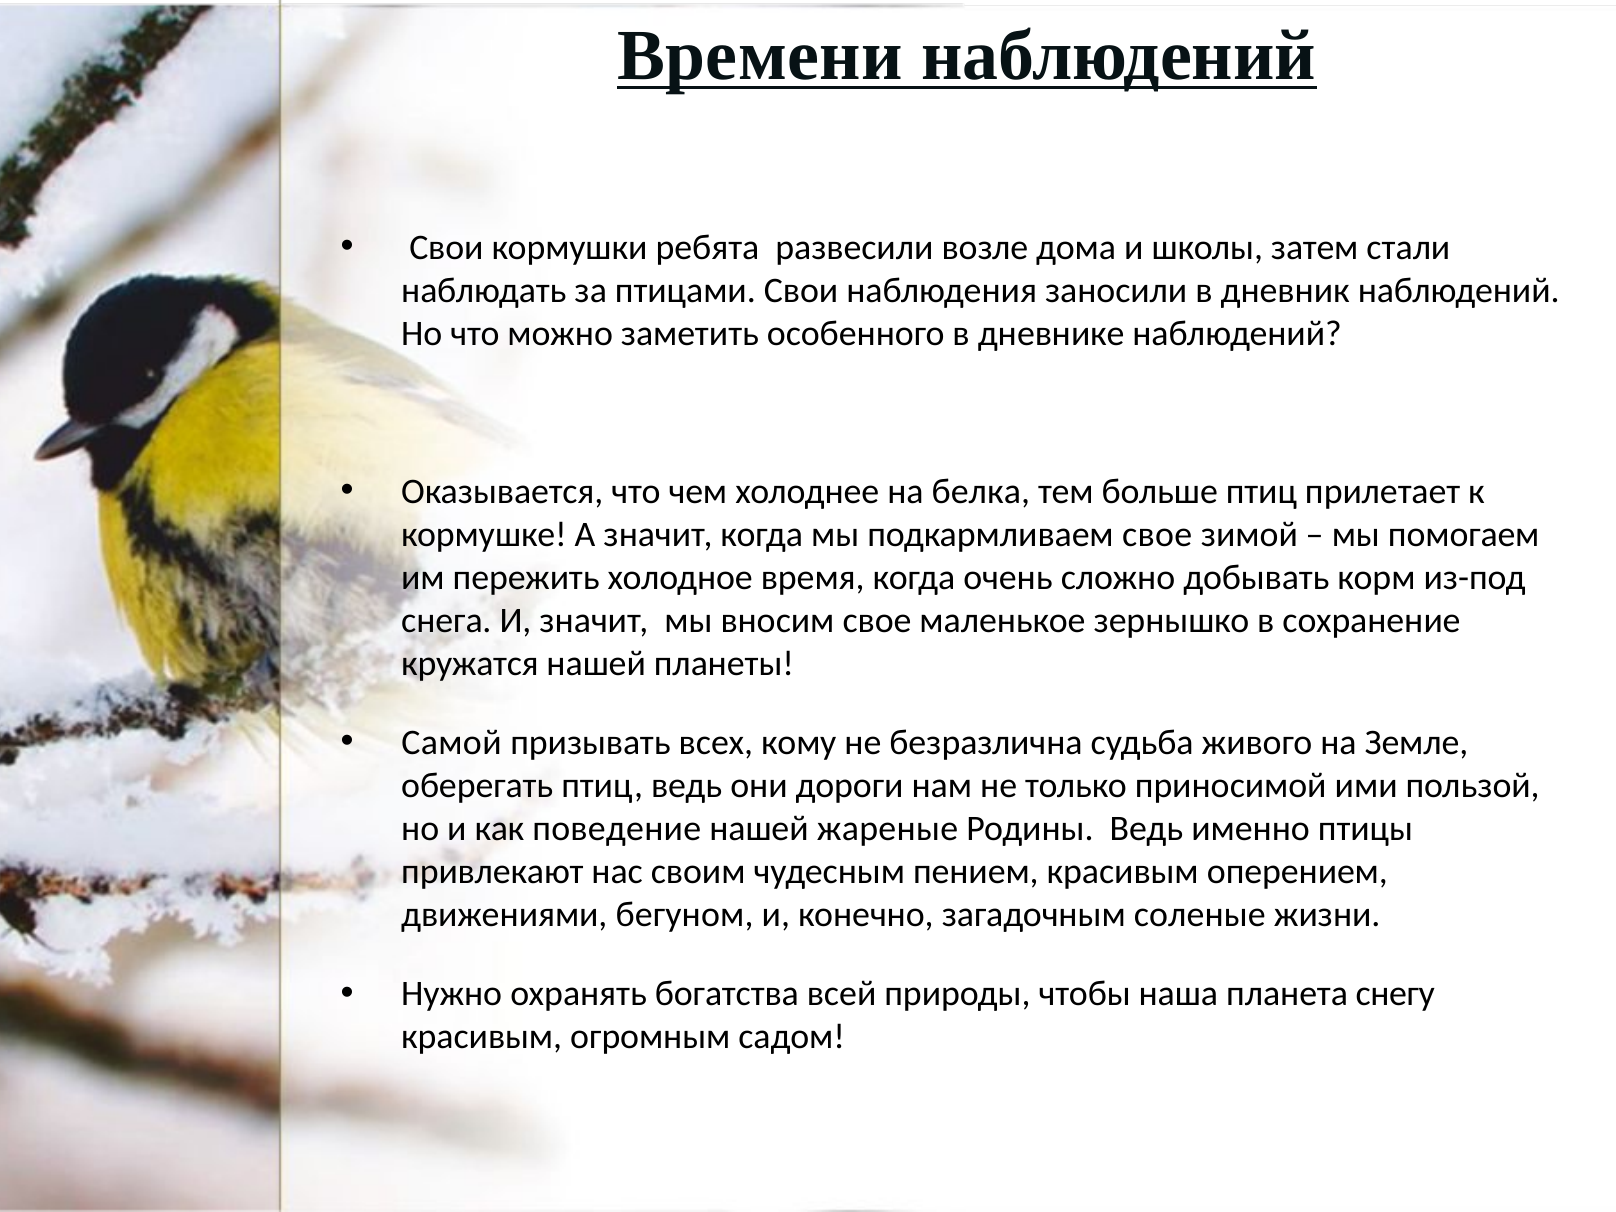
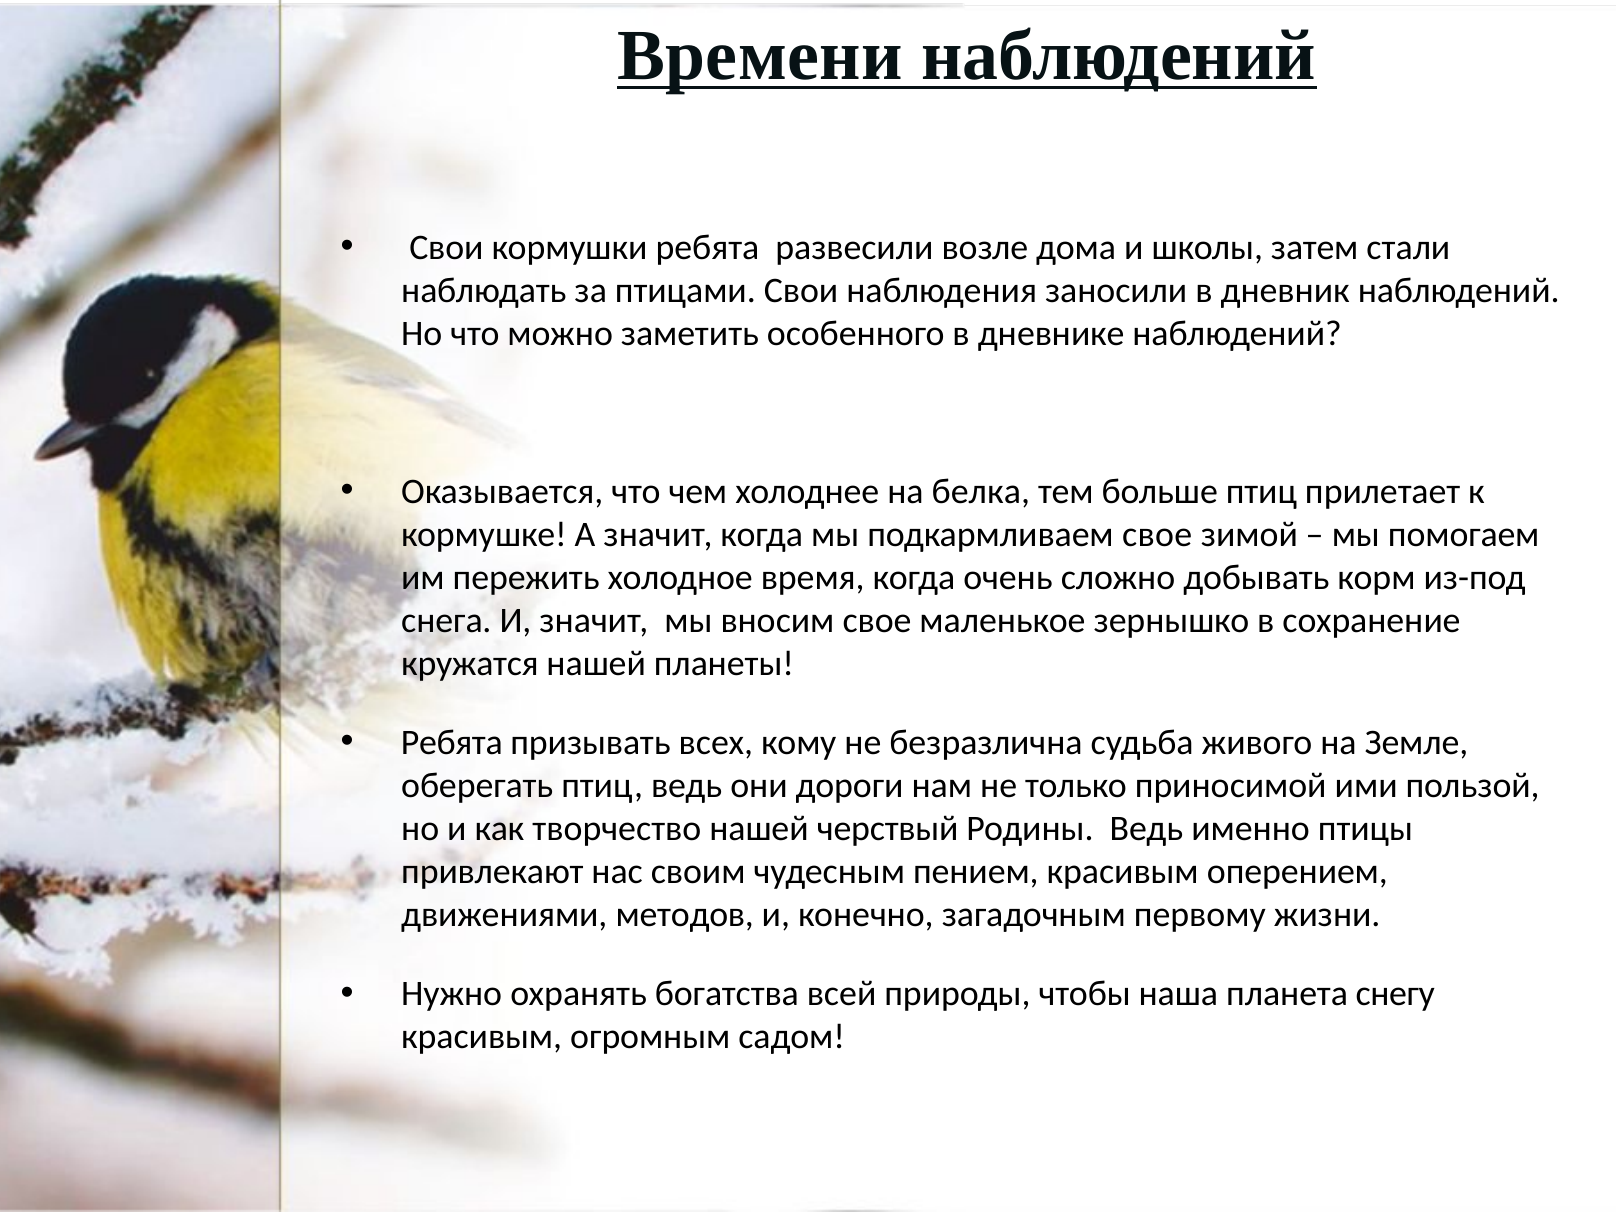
Самой: Самой -> Ребята (452, 743)
поведение: поведение -> творчество (617, 829)
жареные: жареные -> черствый (888, 829)
бегуном: бегуном -> методов (685, 915)
соленые: соленые -> первому (1200, 915)
